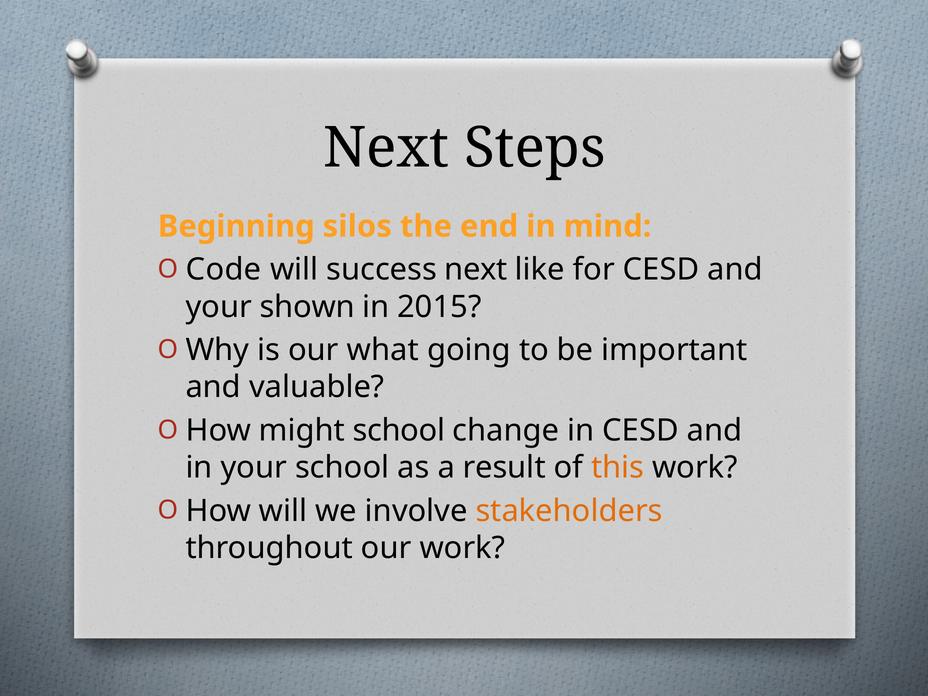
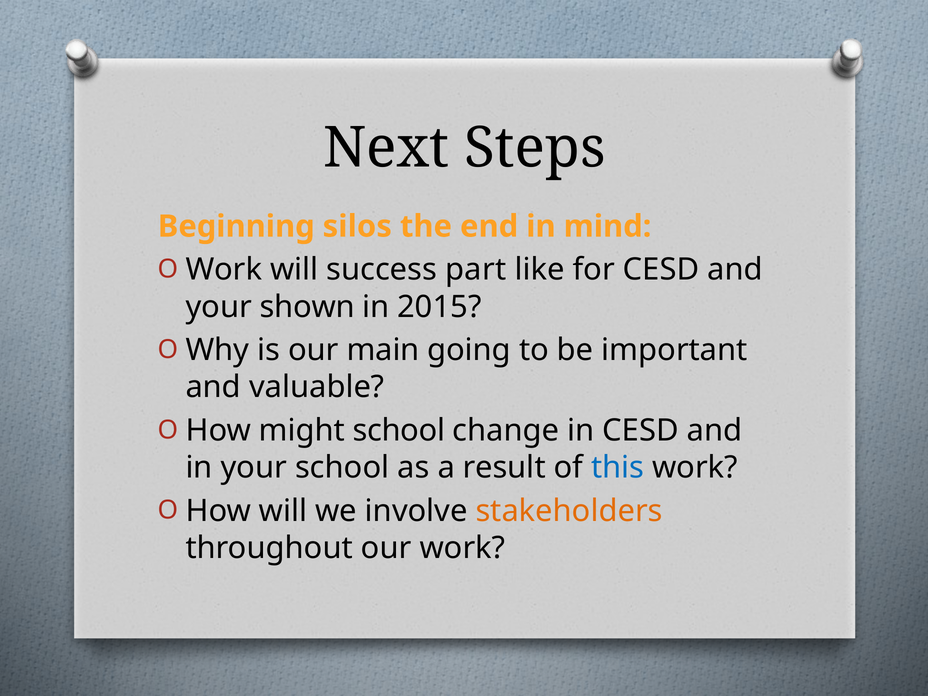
Code: Code -> Work (224, 270)
success next: next -> part (476, 270)
what: what -> main (383, 350)
this colour: orange -> blue (618, 468)
